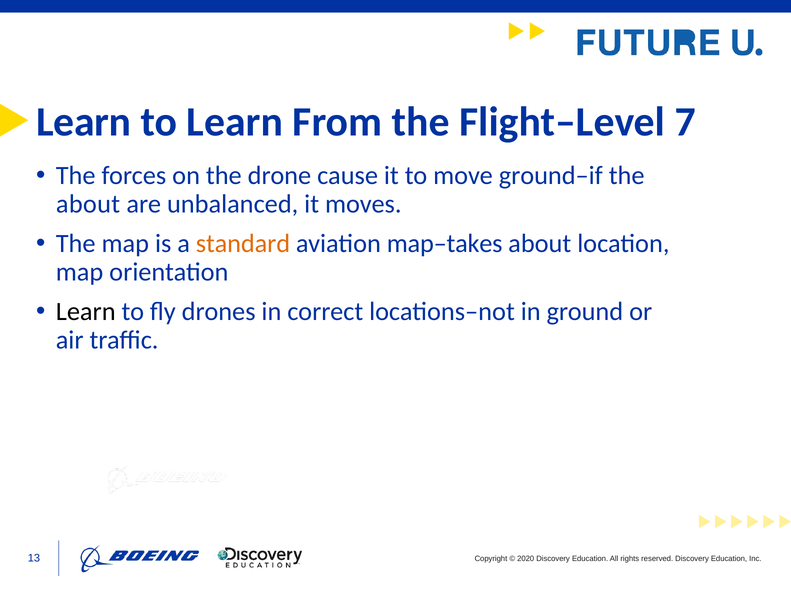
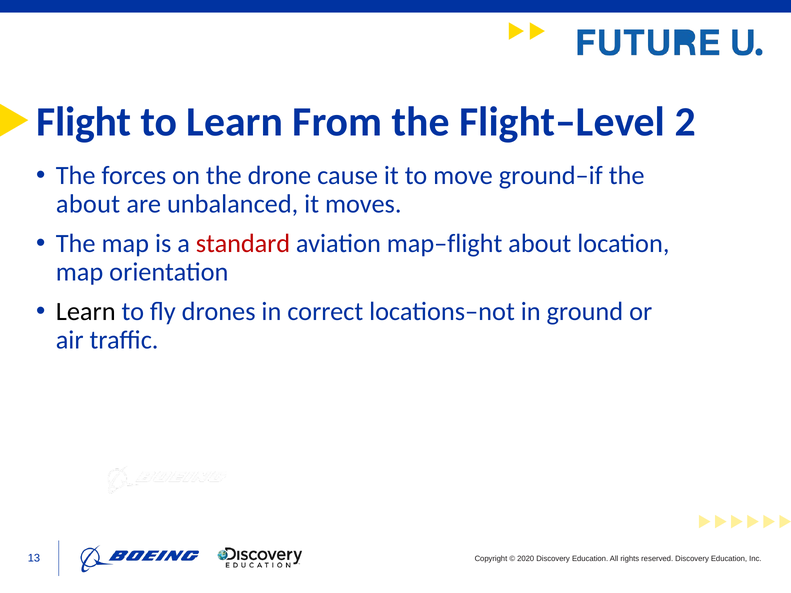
Learn: Learn -> Flight (84, 122)
7: 7 -> 2 (685, 122)
standard colour: orange -> red (243, 244)
map–takes: map–takes -> map–flight (445, 244)
